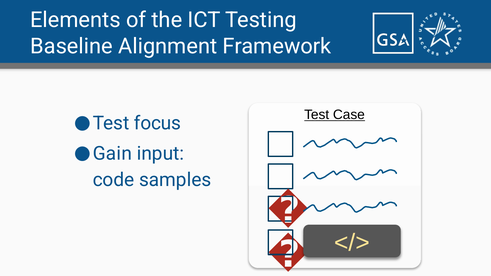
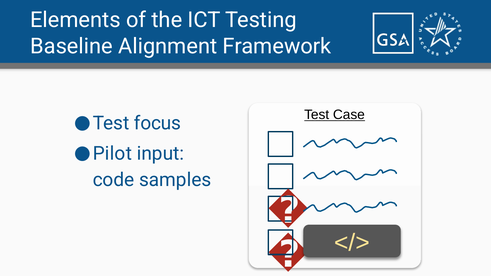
Gain: Gain -> Pilot (112, 154)
